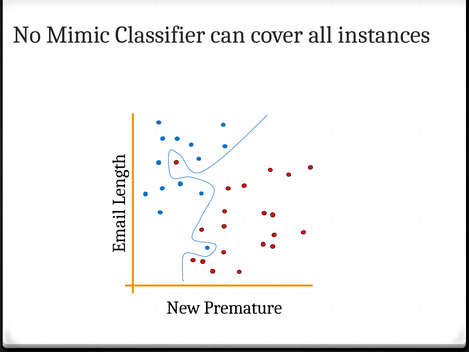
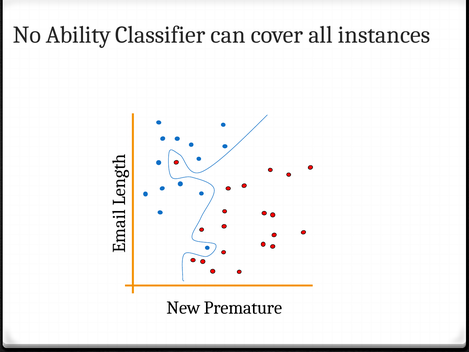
Mimic: Mimic -> Ability (78, 35)
